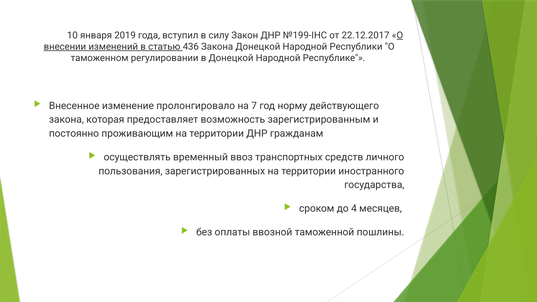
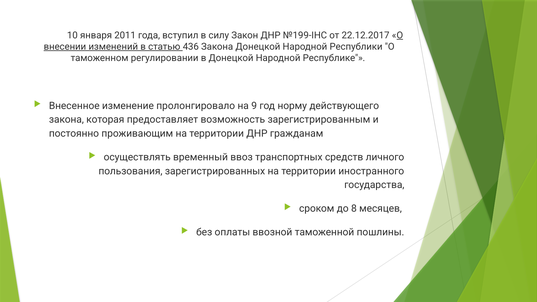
2019: 2019 -> 2011 (125, 35)
7: 7 -> 9 (254, 106)
4: 4 -> 8 (354, 209)
